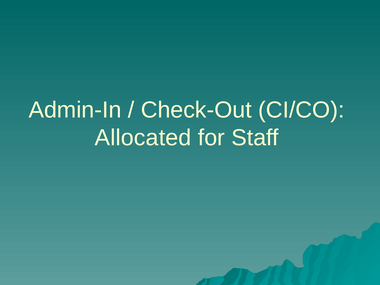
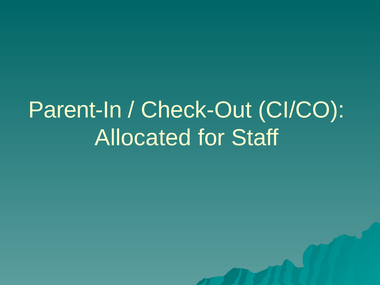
Admin-In: Admin-In -> Parent-In (75, 110)
